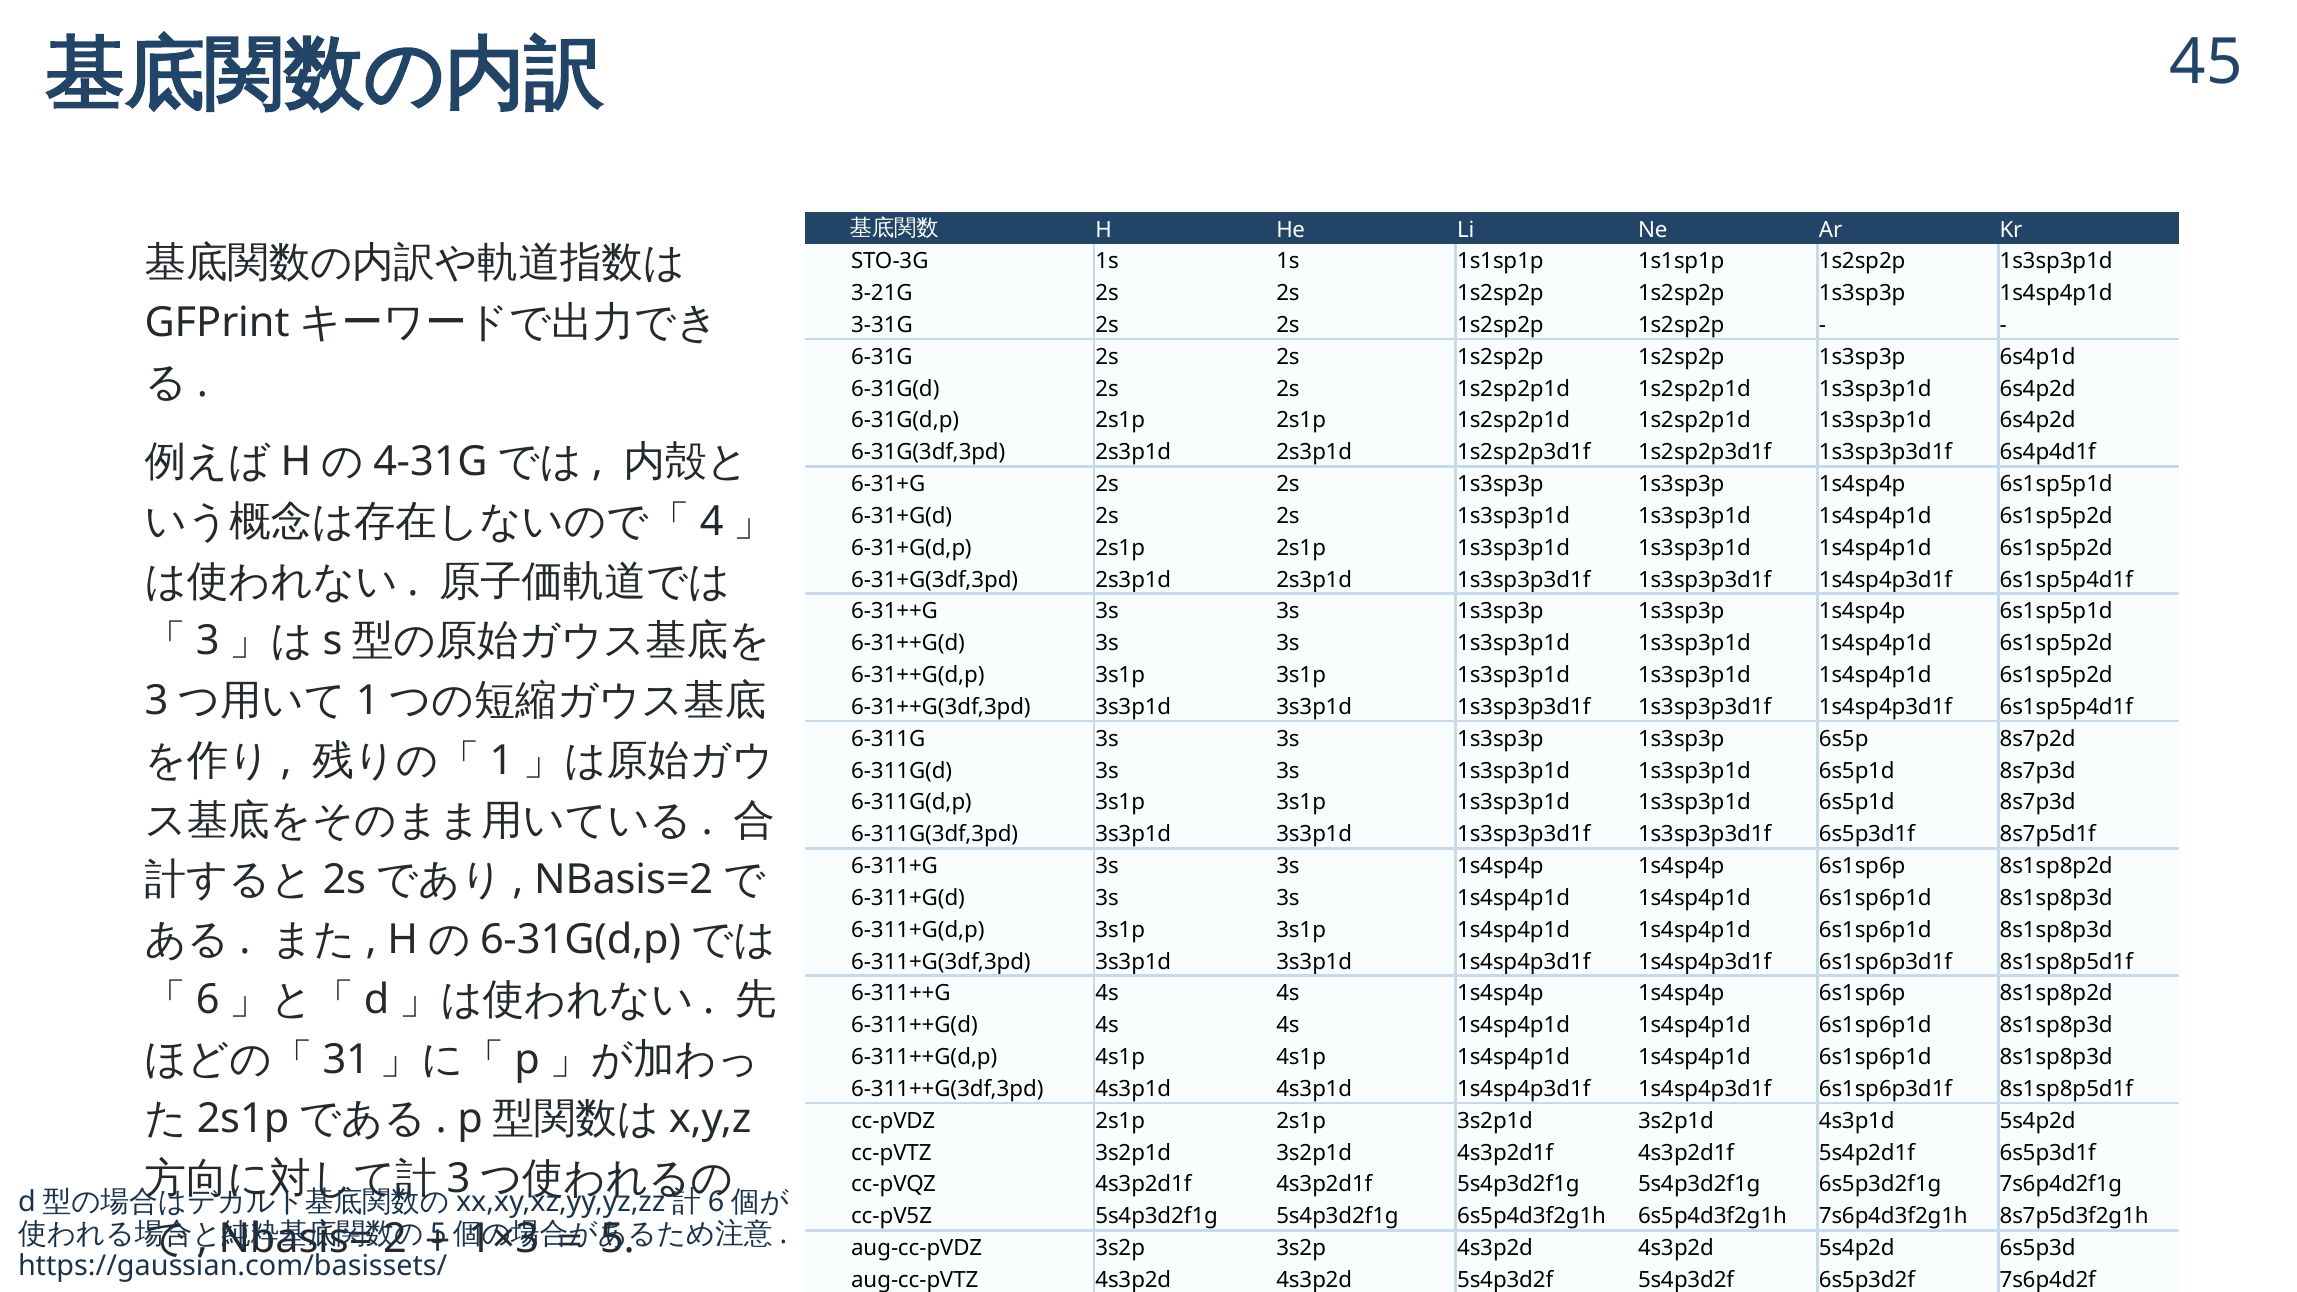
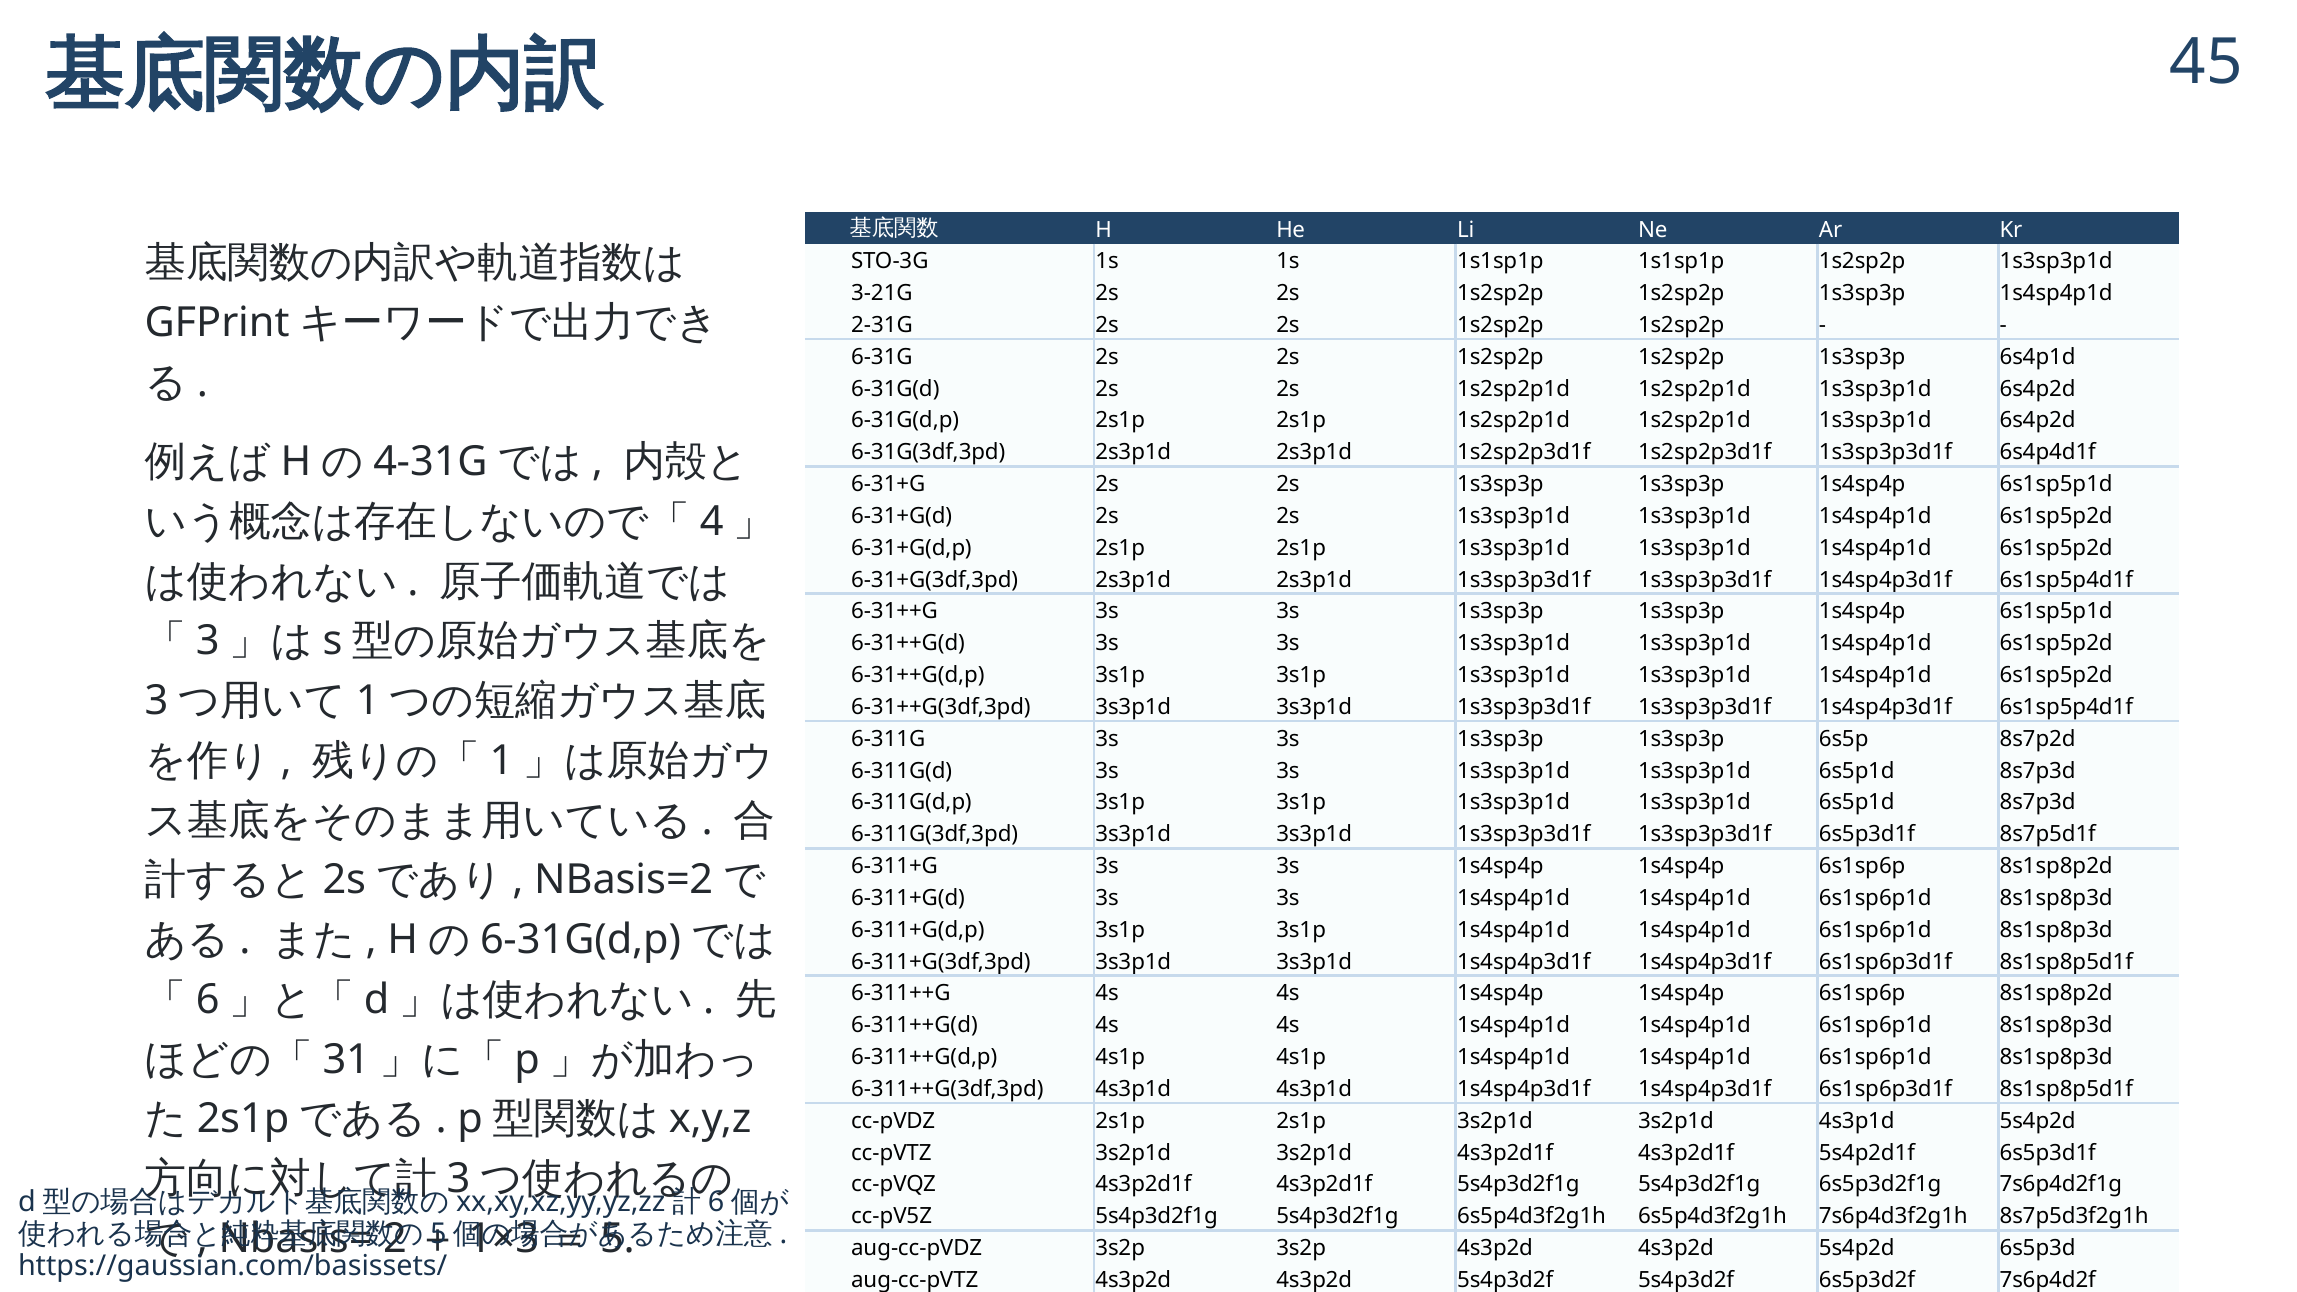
3-31G: 3-31G -> 2-31G (882, 325)
